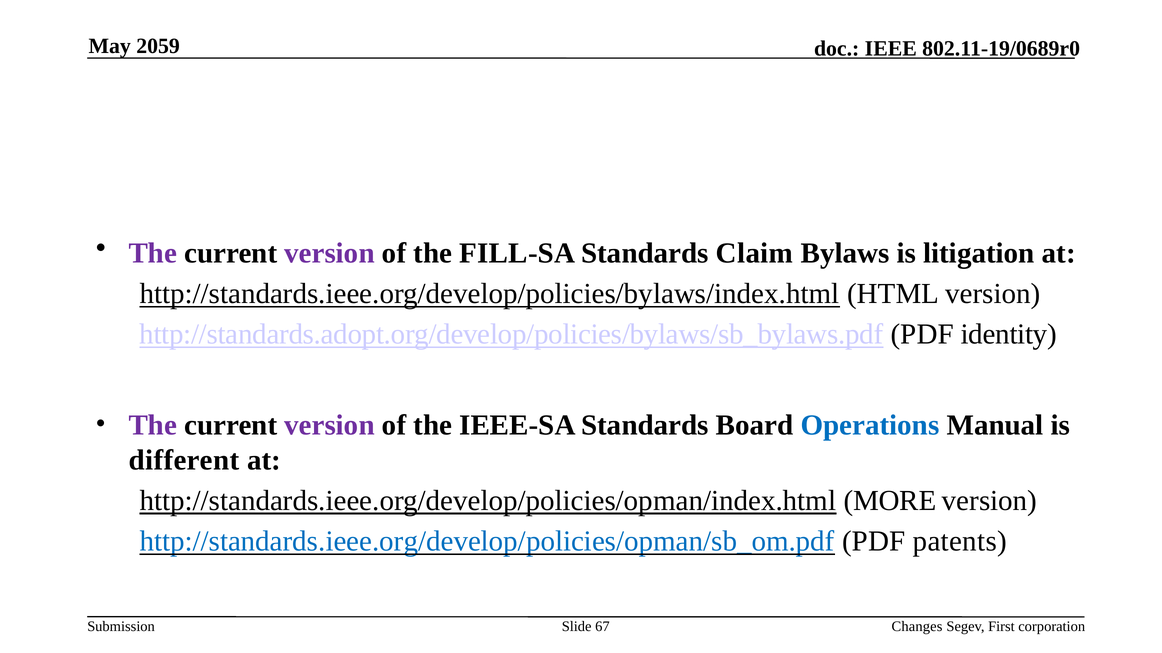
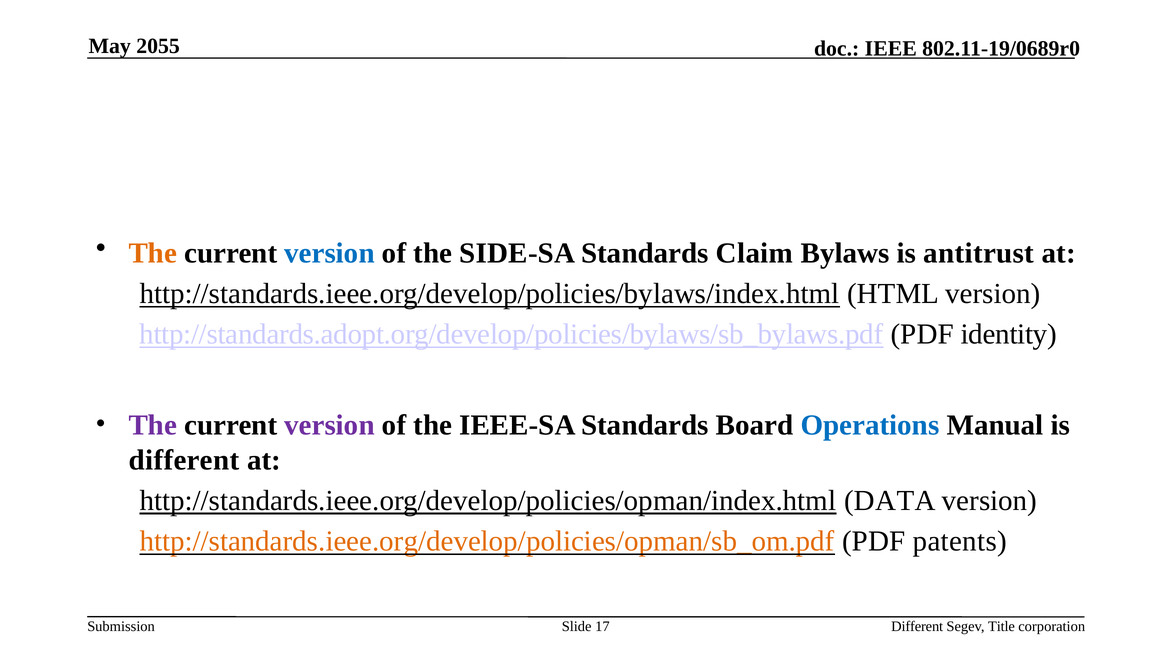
2059: 2059 -> 2055 (158, 46)
The colour: purple -> orange (153, 253)
version colour: purple -> blue (330, 253)
FILL-SA: FILL-SA -> SIDE-SA (517, 253)
litigation: litigation -> antitrust (979, 253)
MORE: MORE -> DATA (890, 501)
http://standards.ieee.org/develop/policies/opman/sb_om.pdf colour: blue -> orange (487, 542)
67: 67 -> 17 (602, 627)
Changes: Changes -> Different (917, 627)
First: First -> Title (1001, 627)
